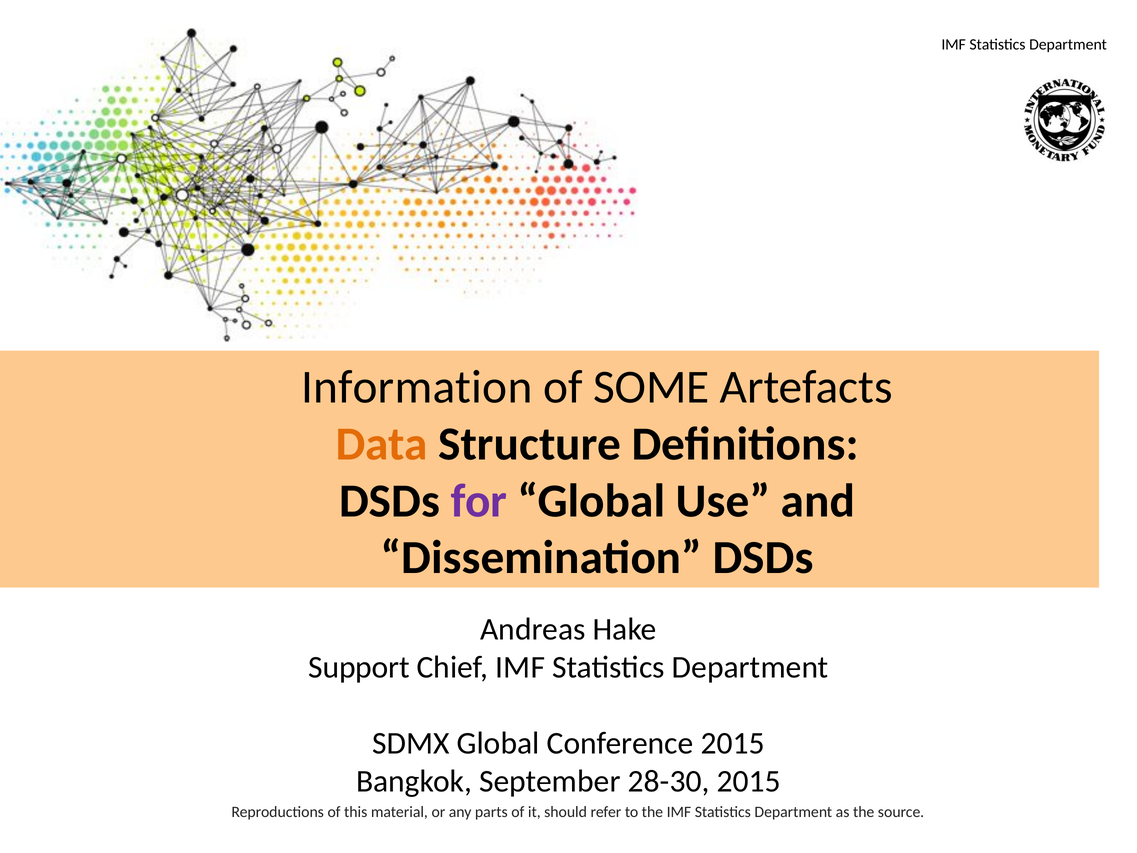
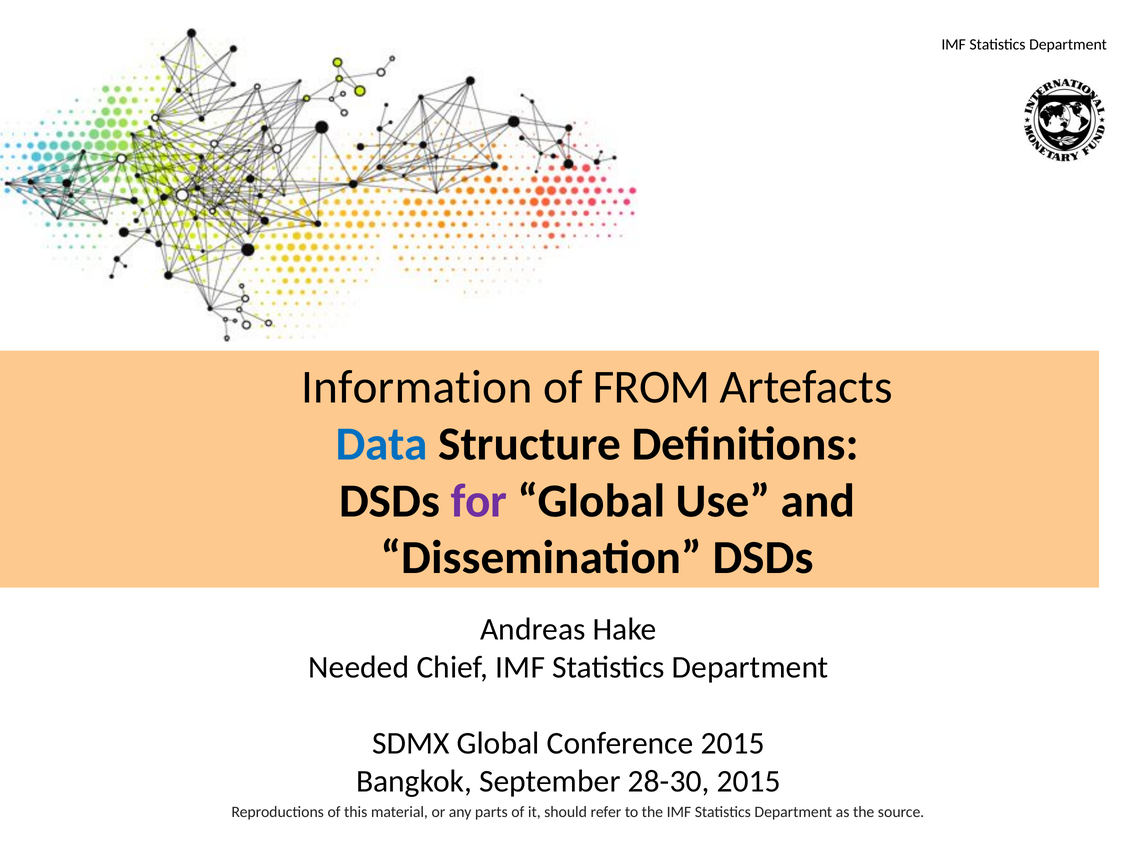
SOME: SOME -> FROM (651, 387)
Data colour: orange -> blue (382, 444)
Support: Support -> Needed (359, 667)
